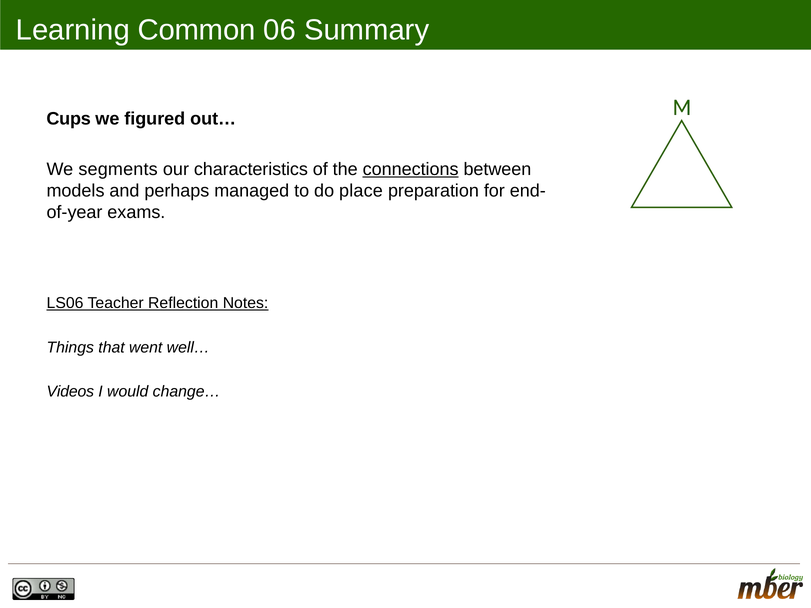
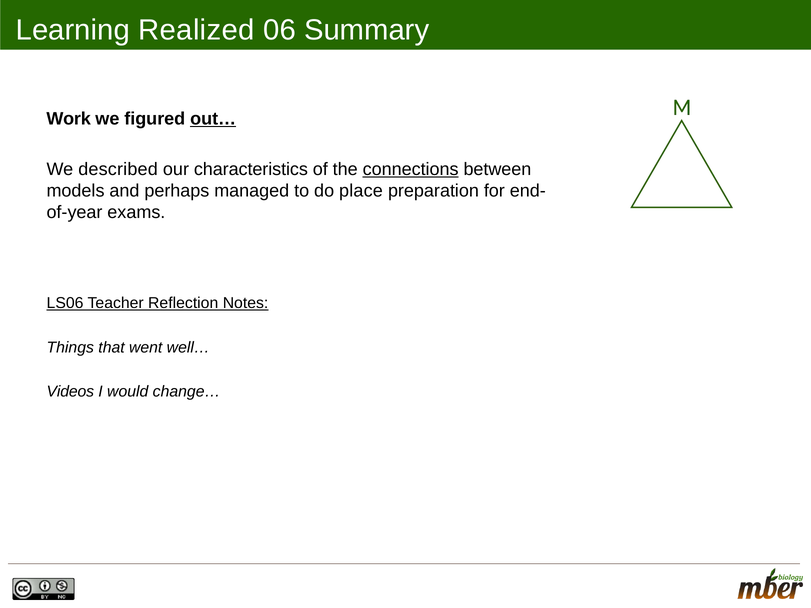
Common: Common -> Realized (196, 30)
Cups: Cups -> Work (69, 119)
out… underline: none -> present (213, 119)
segments: segments -> described (118, 169)
